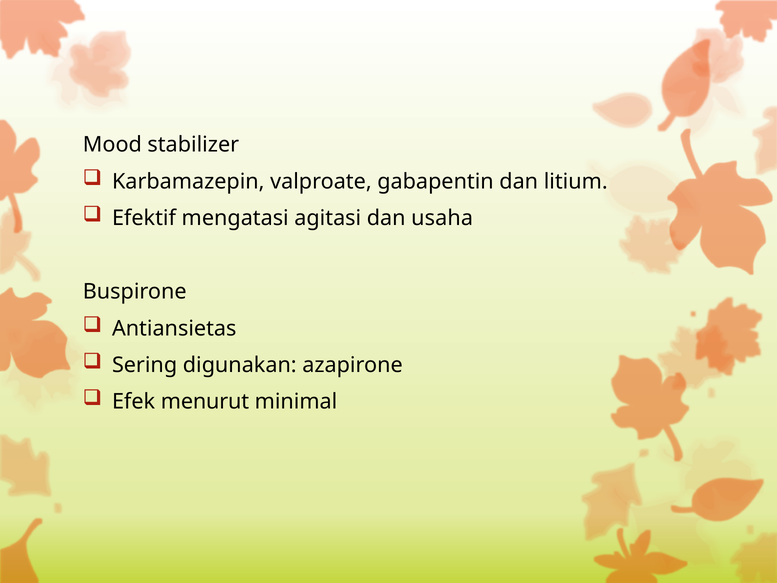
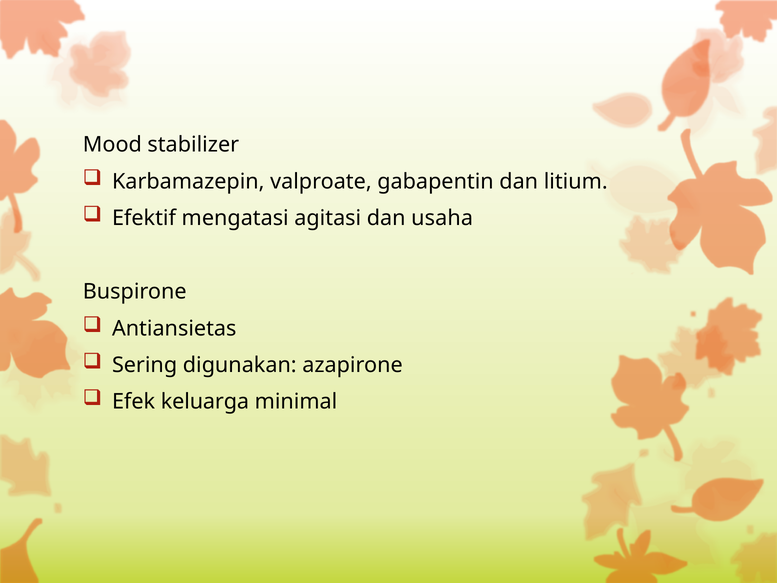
menurut: menurut -> keluarga (205, 402)
